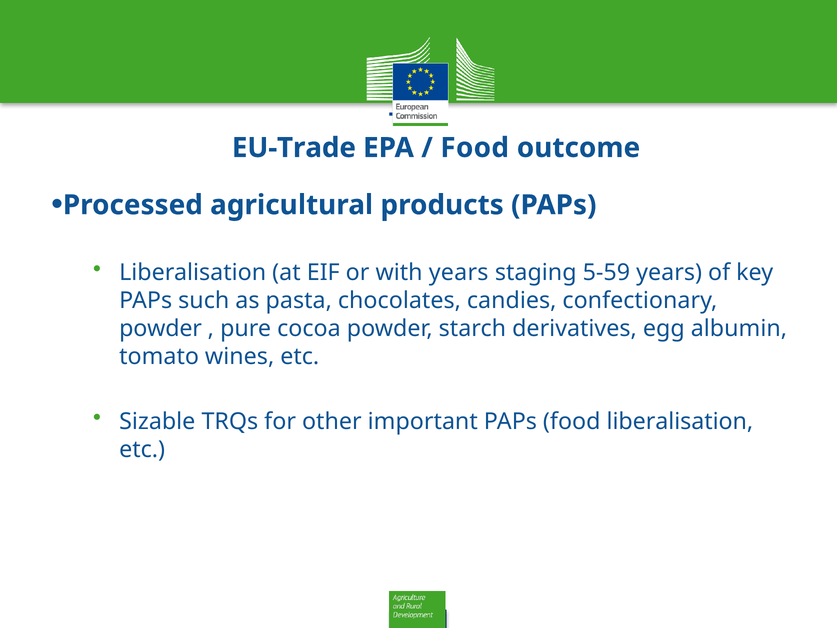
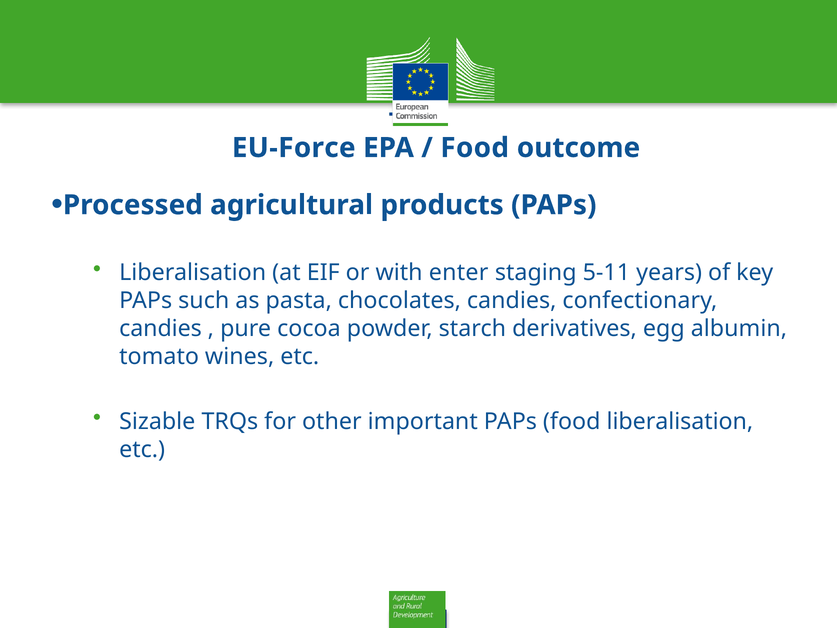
EU-Trade: EU-Trade -> EU-Force (294, 148)
with years: years -> enter (459, 273)
5-59: 5-59 -> 5-11 (606, 273)
powder: powder -> candies (161, 328)
